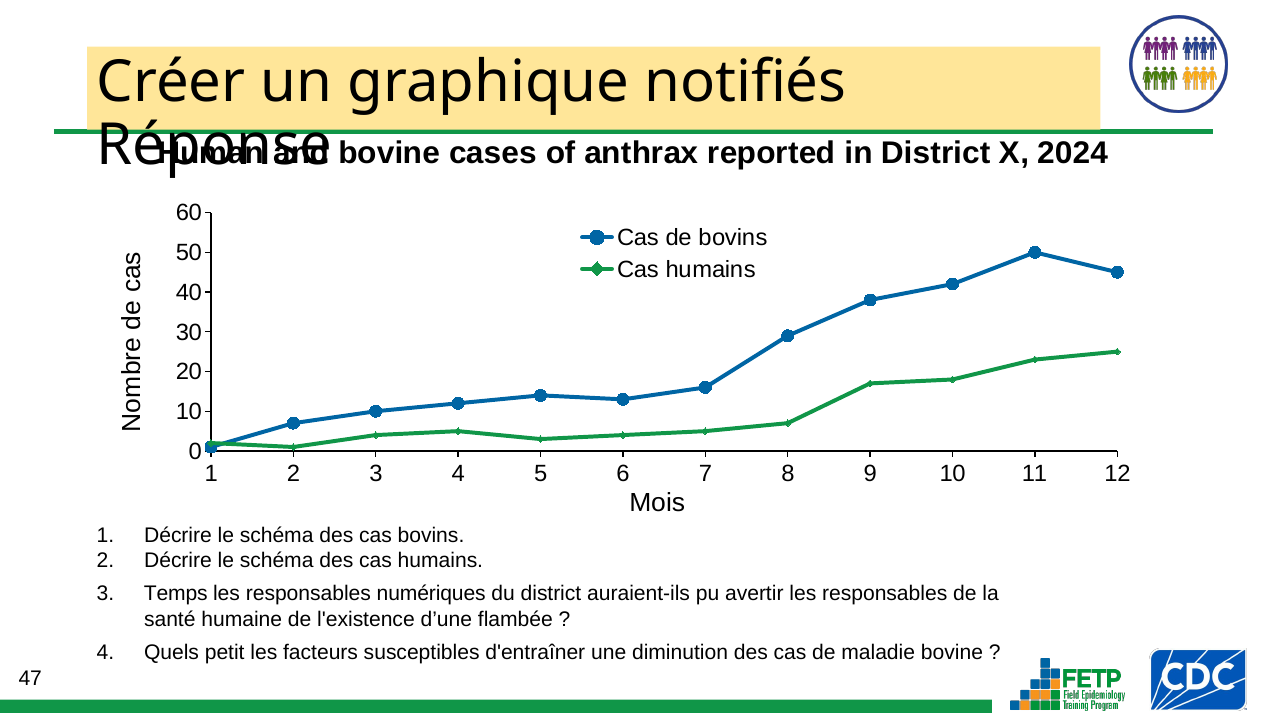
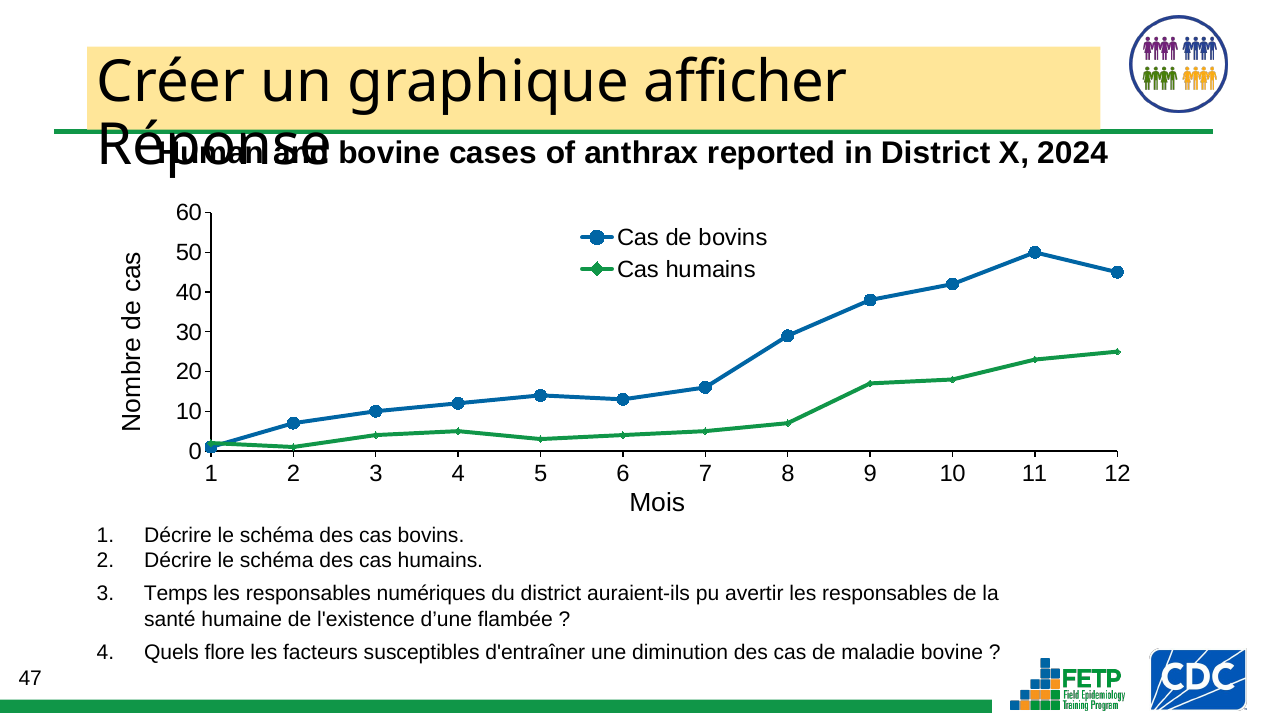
notifiés: notifiés -> afficher (746, 82)
petit: petit -> flore (225, 652)
